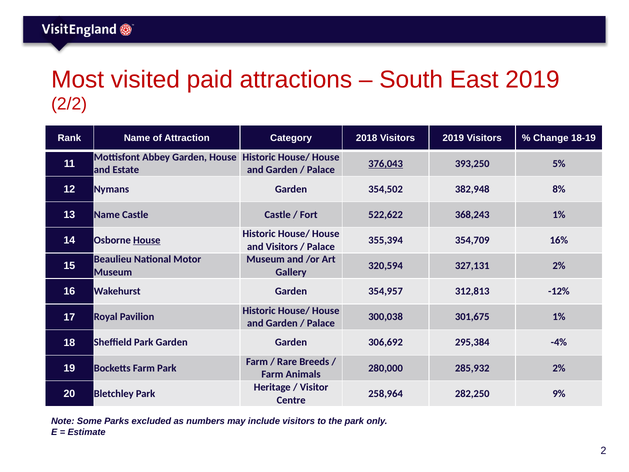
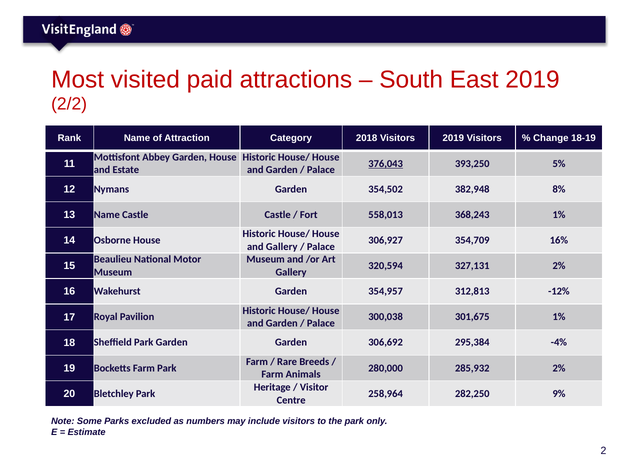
522,622: 522,622 -> 558,013 (386, 215)
House underline: present -> none (147, 240)
355,394: 355,394 -> 306,927 (386, 240)
and Visitors: Visitors -> Gallery (282, 247)
